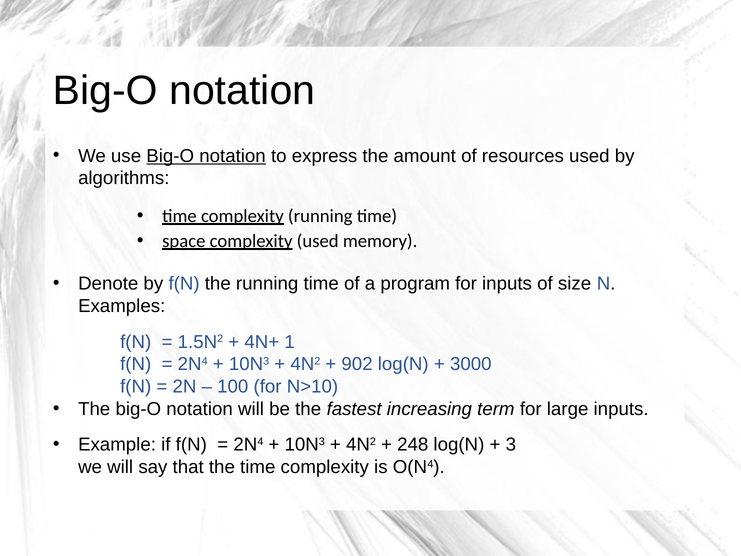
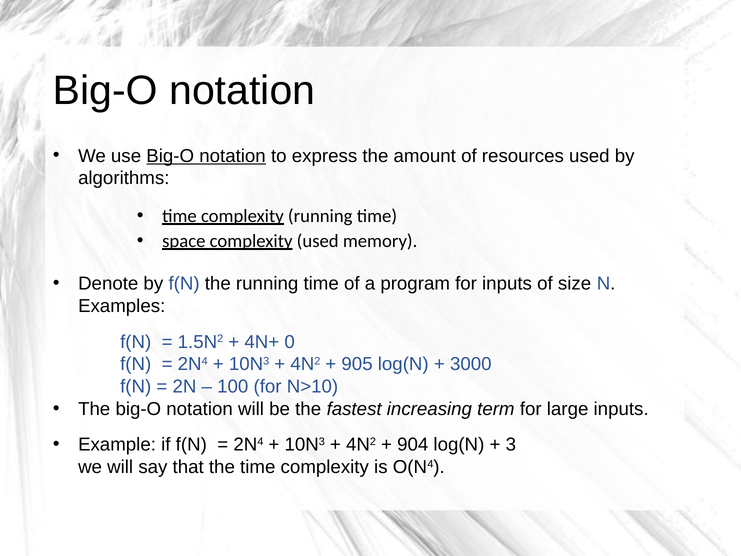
1: 1 -> 0 (290, 342)
902: 902 -> 905 (357, 364)
248: 248 -> 904 (413, 445)
